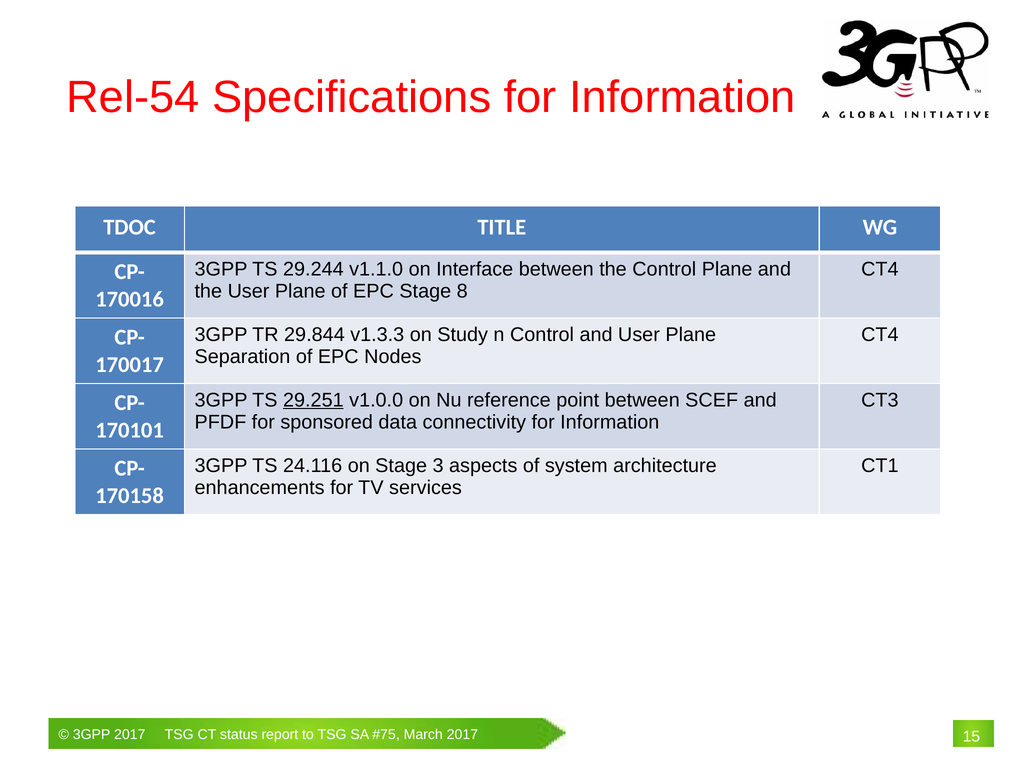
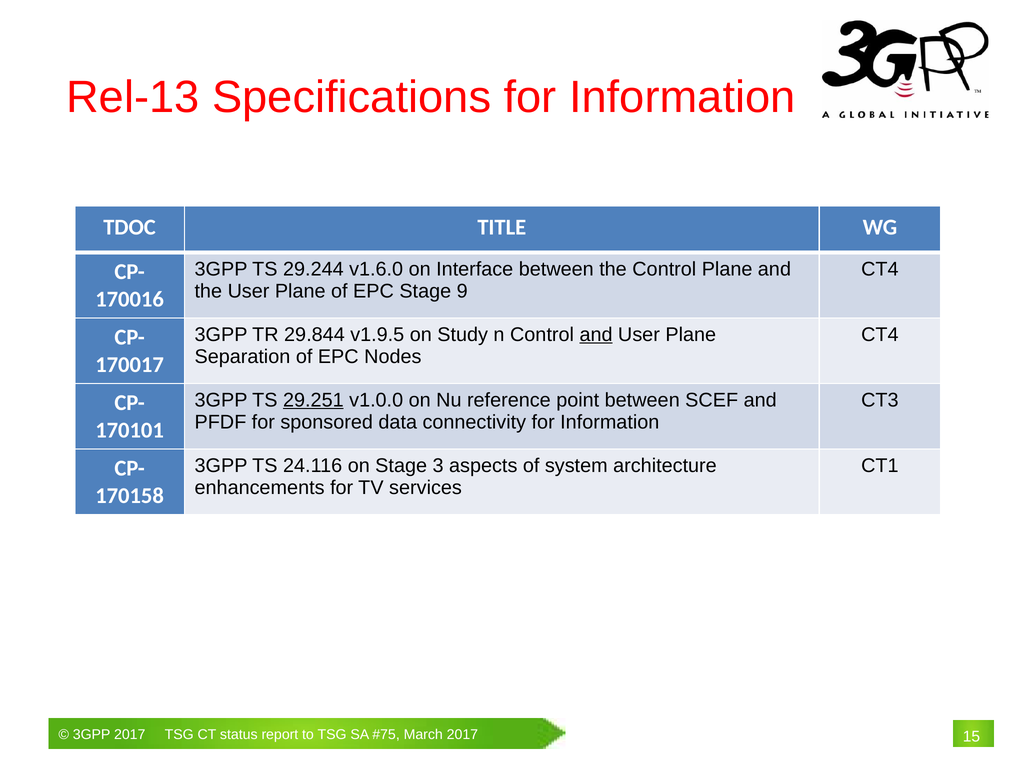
Rel-54: Rel-54 -> Rel-13 (133, 97)
v1.1.0: v1.1.0 -> v1.6.0 (376, 269)
8: 8 -> 9 (462, 291)
v1.3.3: v1.3.3 -> v1.9.5 (377, 335)
and underline: none -> present (596, 335)
